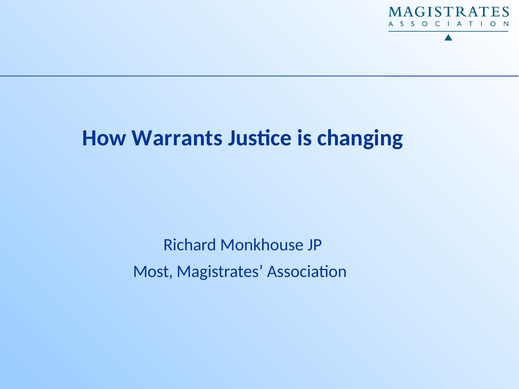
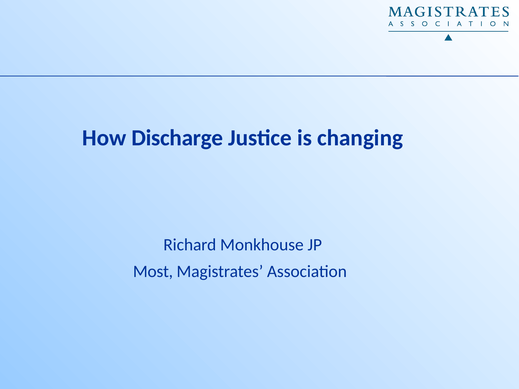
Warrants: Warrants -> Discharge (177, 138)
